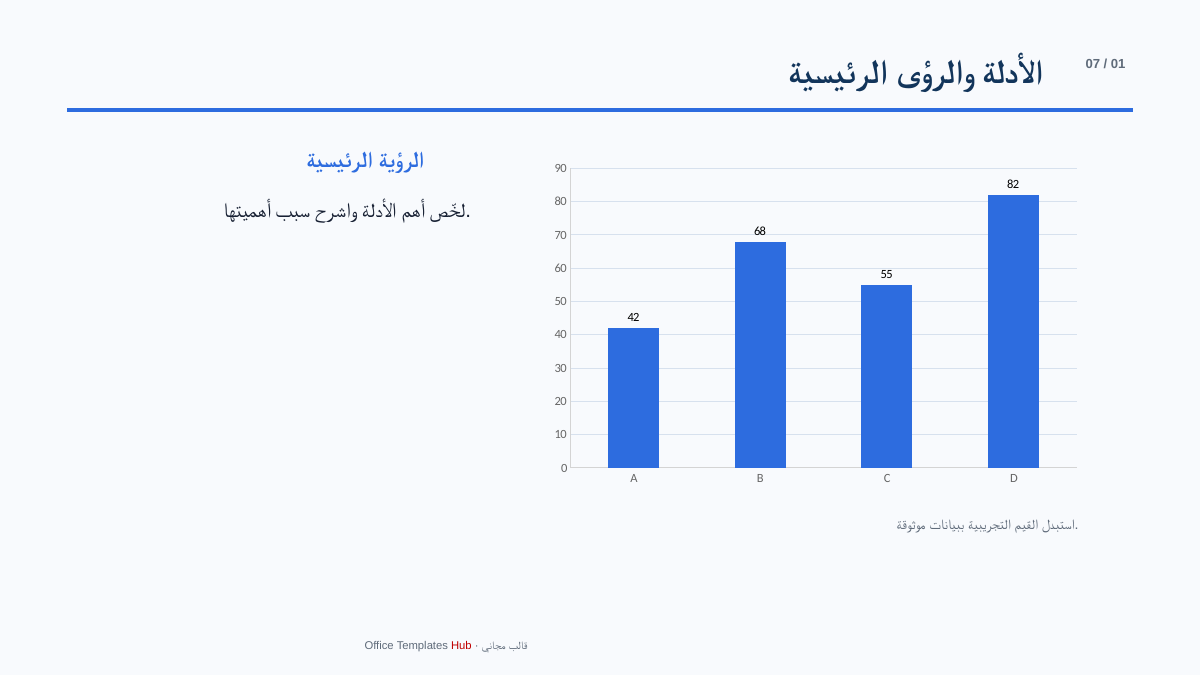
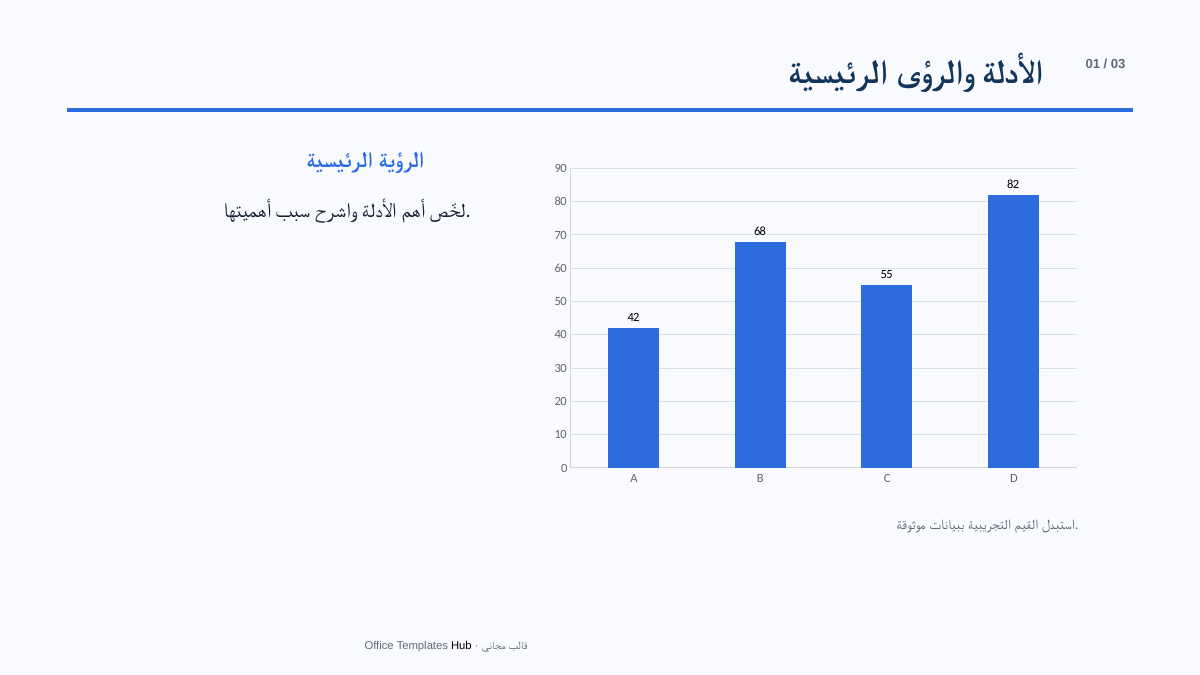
07: 07 -> 01 (1093, 64)
01: 01 -> 03 (1118, 64)
Hub colour: red -> black (461, 646)
